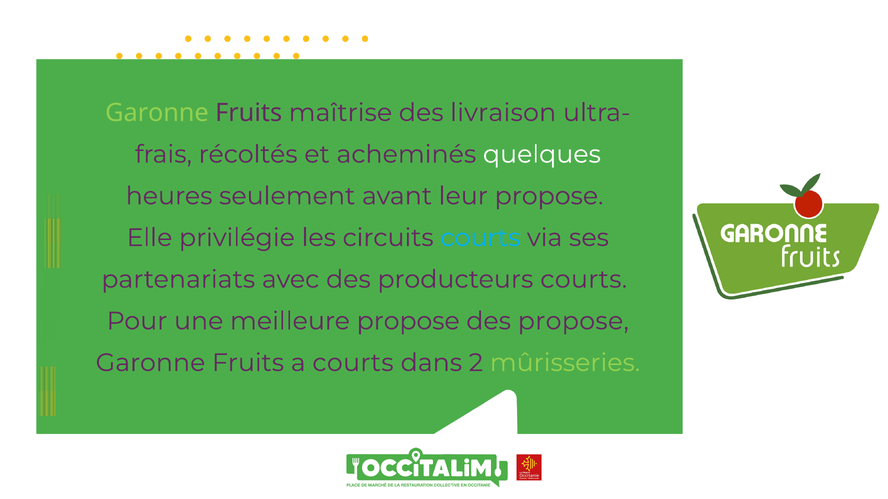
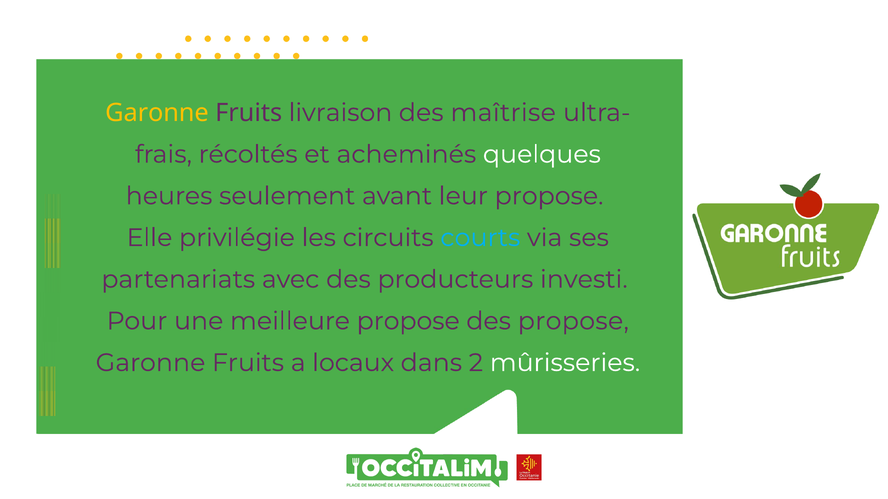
Garonne colour: light green -> yellow (157, 113)
maîtrise: maîtrise -> livraison (340, 113)
livraison: livraison -> maîtrise (503, 113)
producteurs courts: courts -> investi (584, 280)
a courts: courts -> locaux (353, 363)
mûrisseries colour: light green -> white (565, 363)
